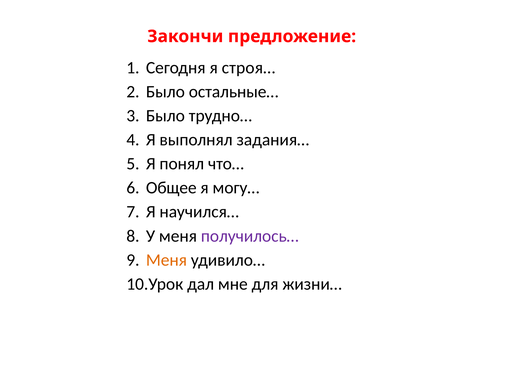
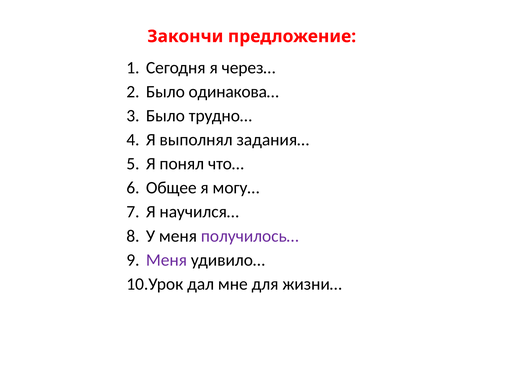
строя…: строя… -> через… (249, 68)
остальные…: остальные… -> одинакова… (234, 92)
Меня colour: orange -> purple (166, 260)
